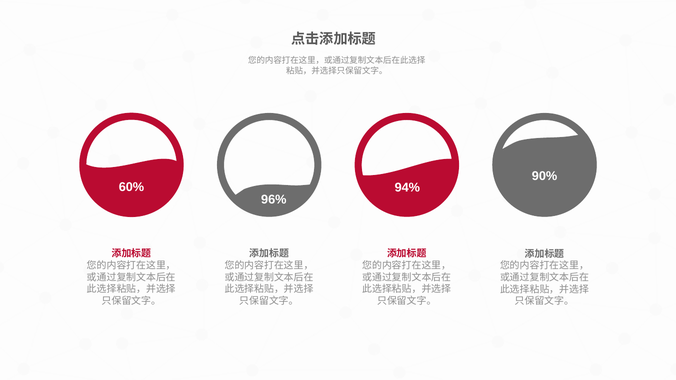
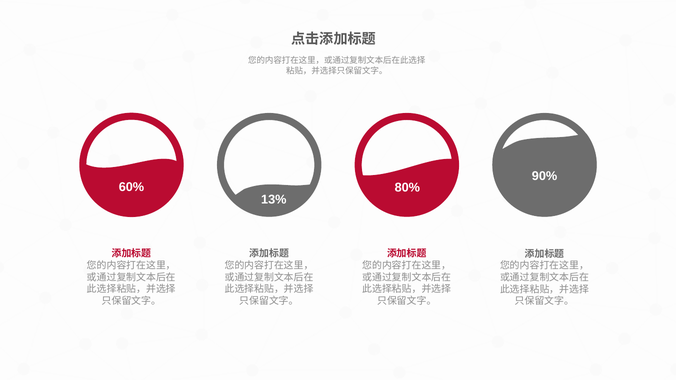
94%: 94% -> 80% (407, 188)
96%: 96% -> 13% (274, 200)
